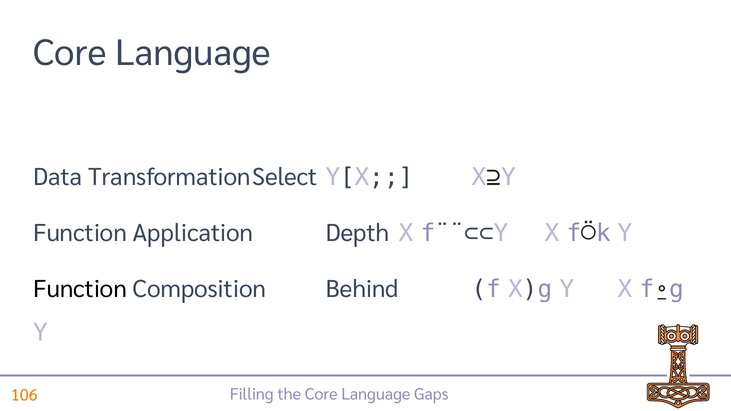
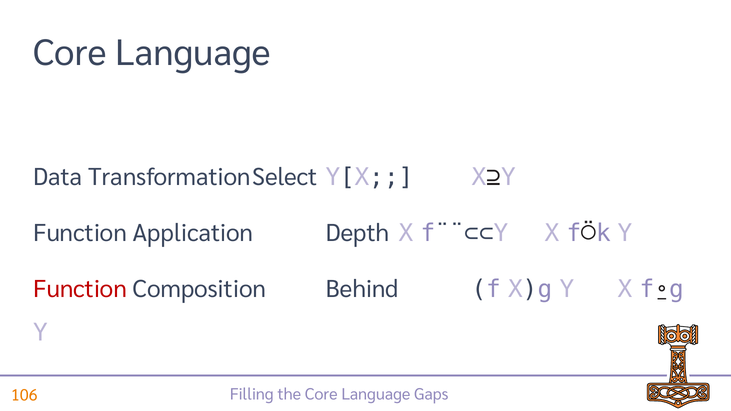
Function colour: black -> red (80, 289)
